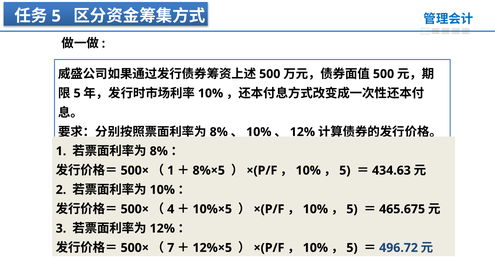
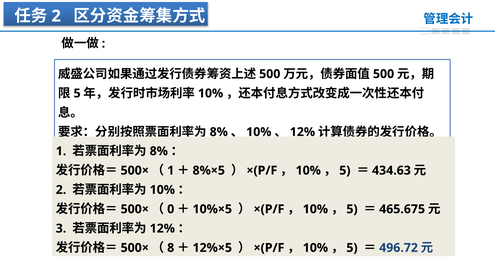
5: 5 -> 2 (56, 16)
4: 4 -> 0 (171, 209)
7: 7 -> 8 (171, 247)
